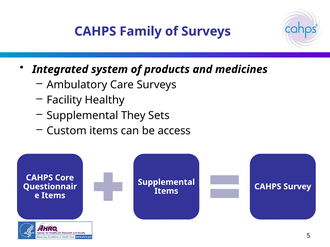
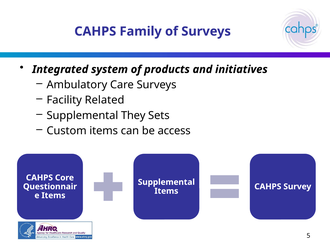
medicines: medicines -> initiatives (241, 70)
Healthy: Healthy -> Related (105, 100)
